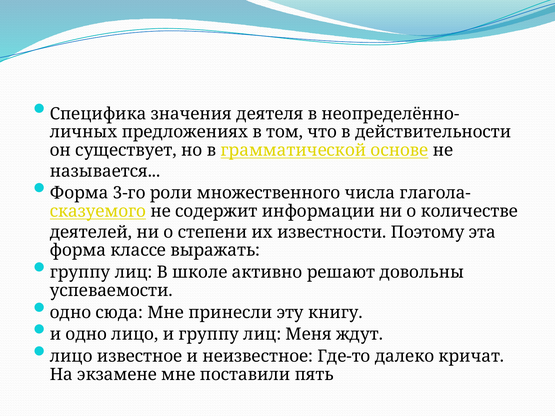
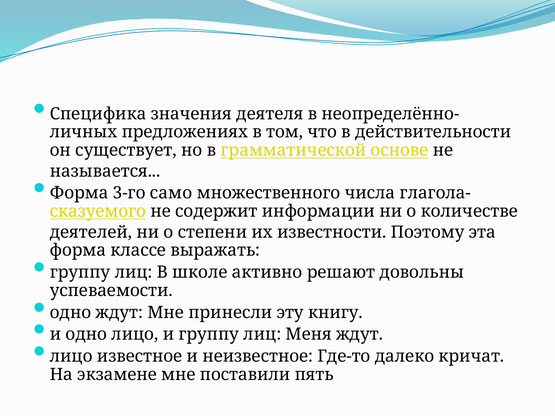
роли: роли -> само (171, 193)
одно сюда: сюда -> ждут (119, 313)
